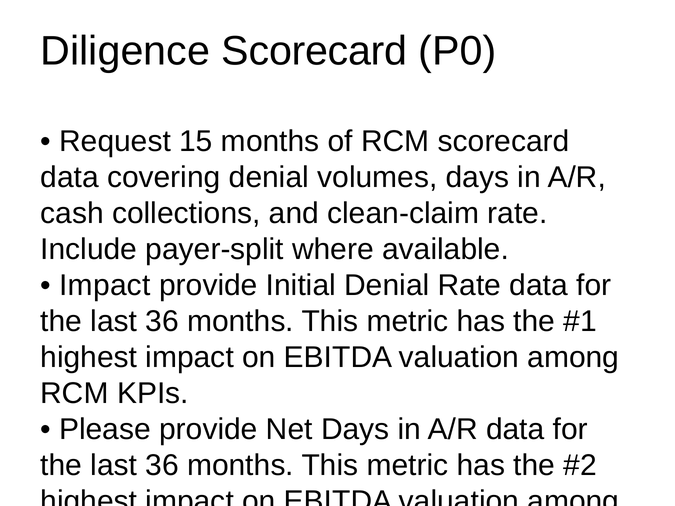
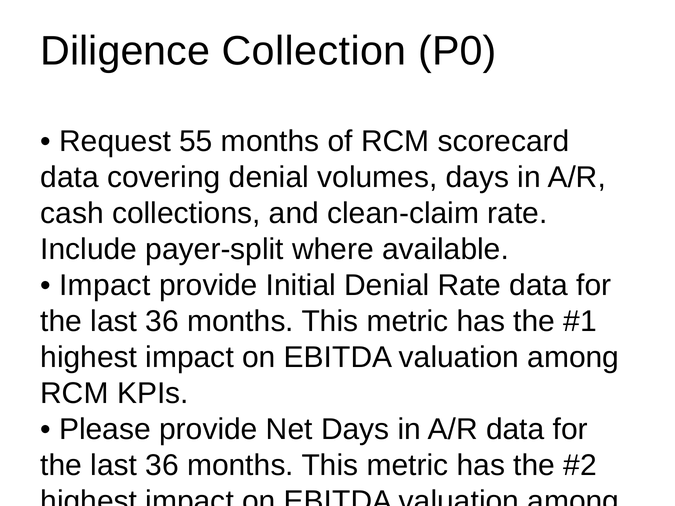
Diligence Scorecard: Scorecard -> Collection (314, 51)
15: 15 -> 55 (196, 142)
